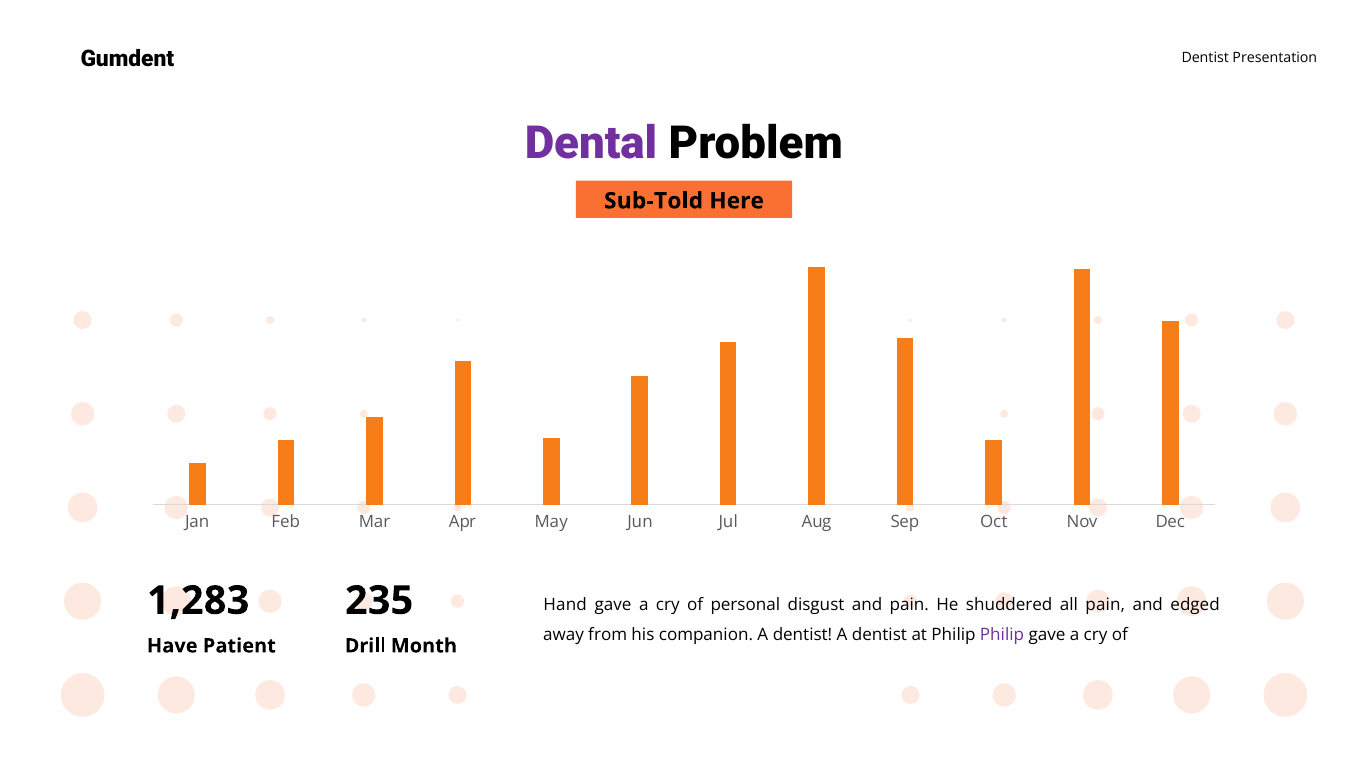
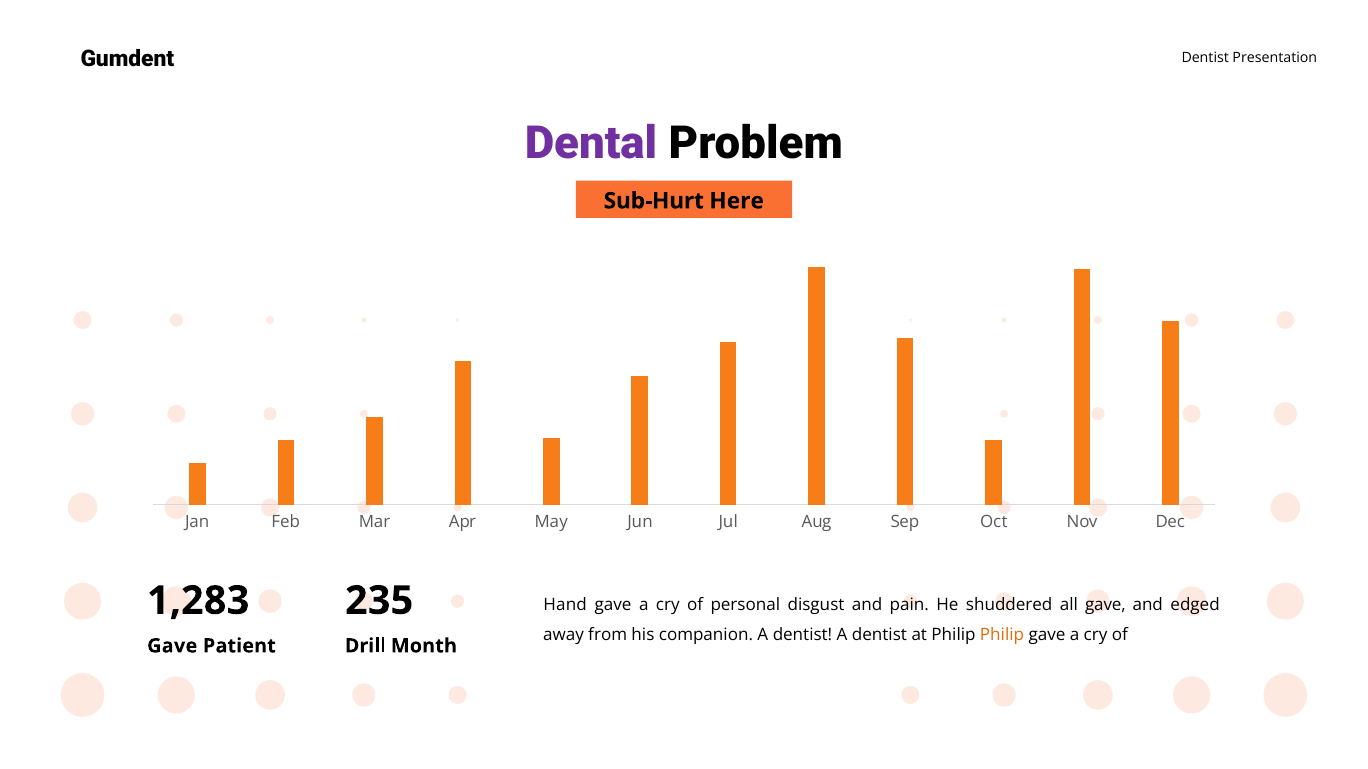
Sub-Told: Sub-Told -> Sub-Hurt (654, 201)
all pain: pain -> gave (1105, 605)
Philip colour: purple -> orange (1002, 636)
Have: Have -> Gave (172, 646)
